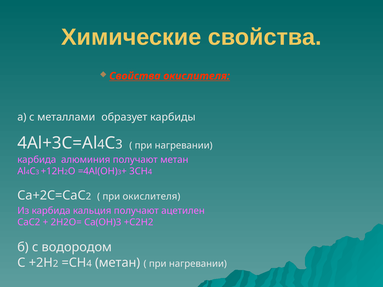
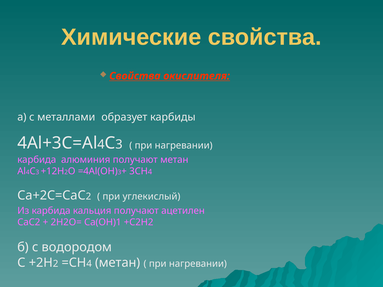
при окислителя: окислителя -> углекислый (151, 197)
Ca(OH)3: Ca(OH)3 -> Ca(OH)1 (103, 222)
